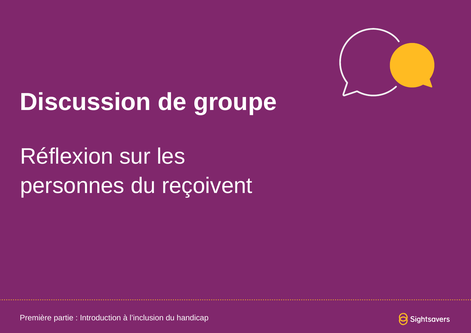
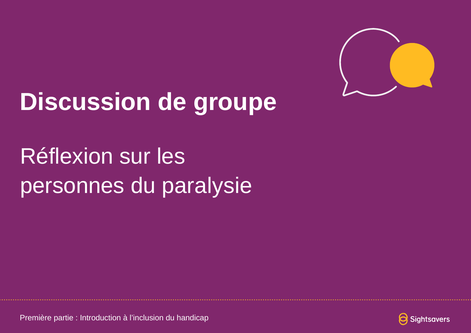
reçoivent: reçoivent -> paralysie (207, 186)
